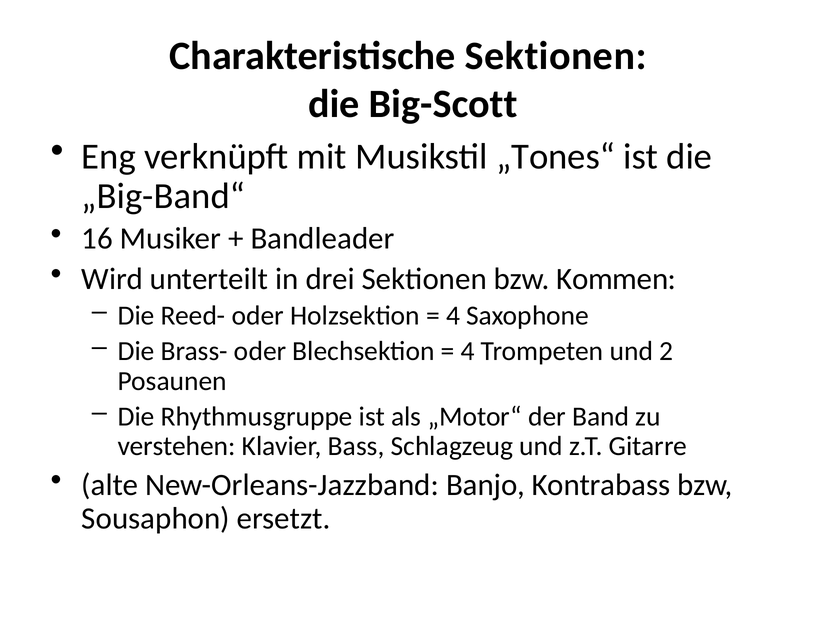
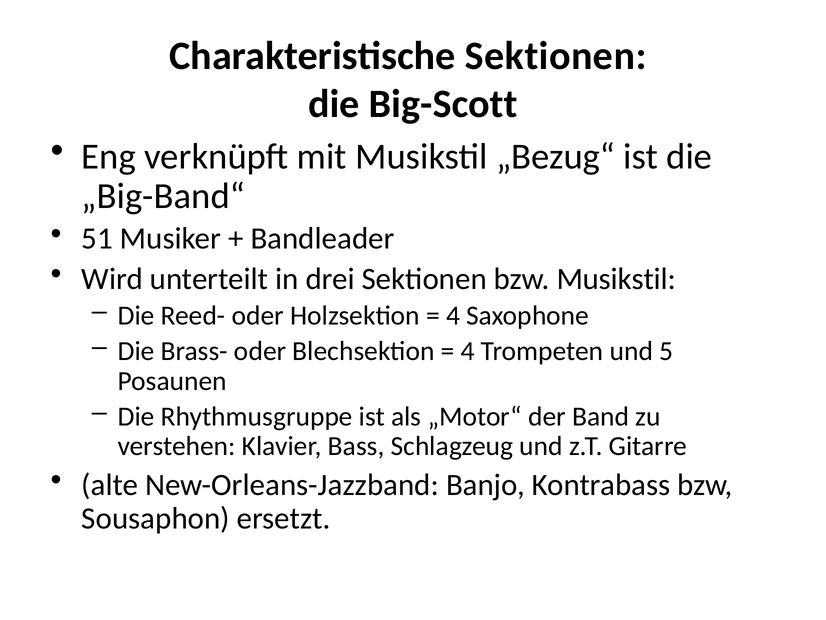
„Tones“: „Tones“ -> „Bezug“ (556, 156)
16: 16 -> 51 (97, 238)
bzw Kommen: Kommen -> Musikstil (616, 279)
2: 2 -> 5 (666, 351)
